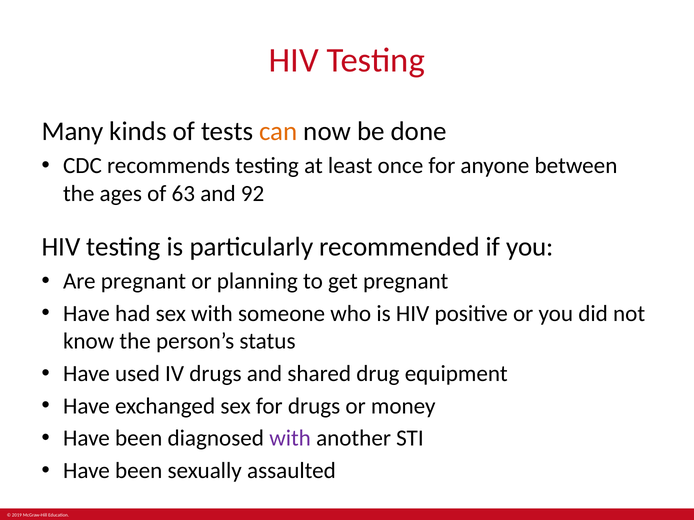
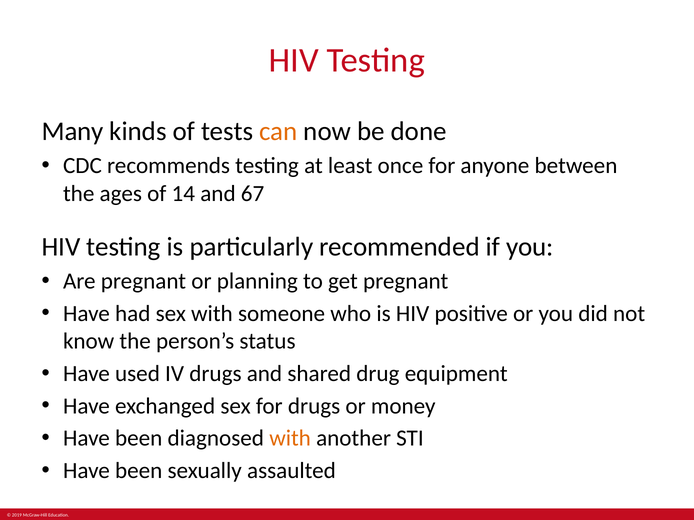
63: 63 -> 14 (183, 194)
92: 92 -> 67 (253, 194)
with colour: purple -> orange (290, 439)
